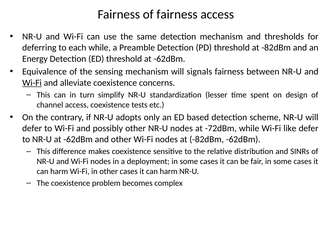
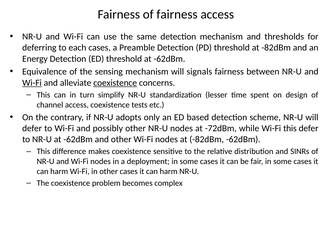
each while: while -> cases (100, 47)
coexistence underline: none -> present (115, 82)
Wi-Fi like: like -> this (290, 128)
